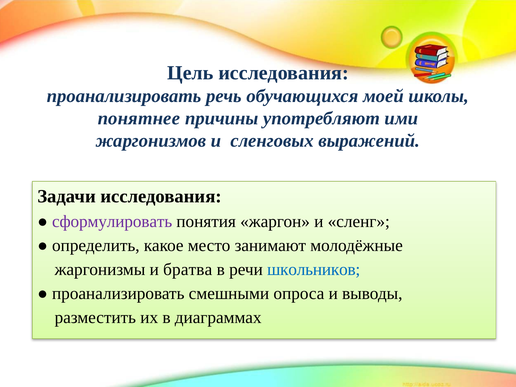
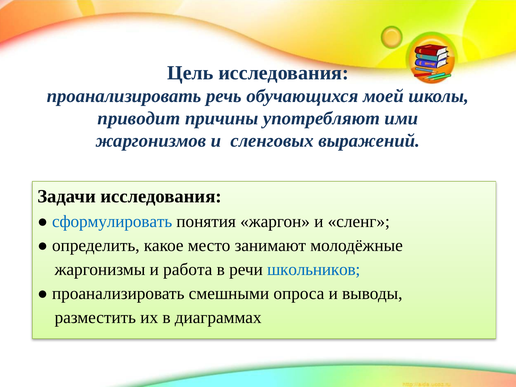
понятнее: понятнее -> приводит (139, 118)
сформулировать colour: purple -> blue (112, 221)
братва: братва -> работа (188, 270)
